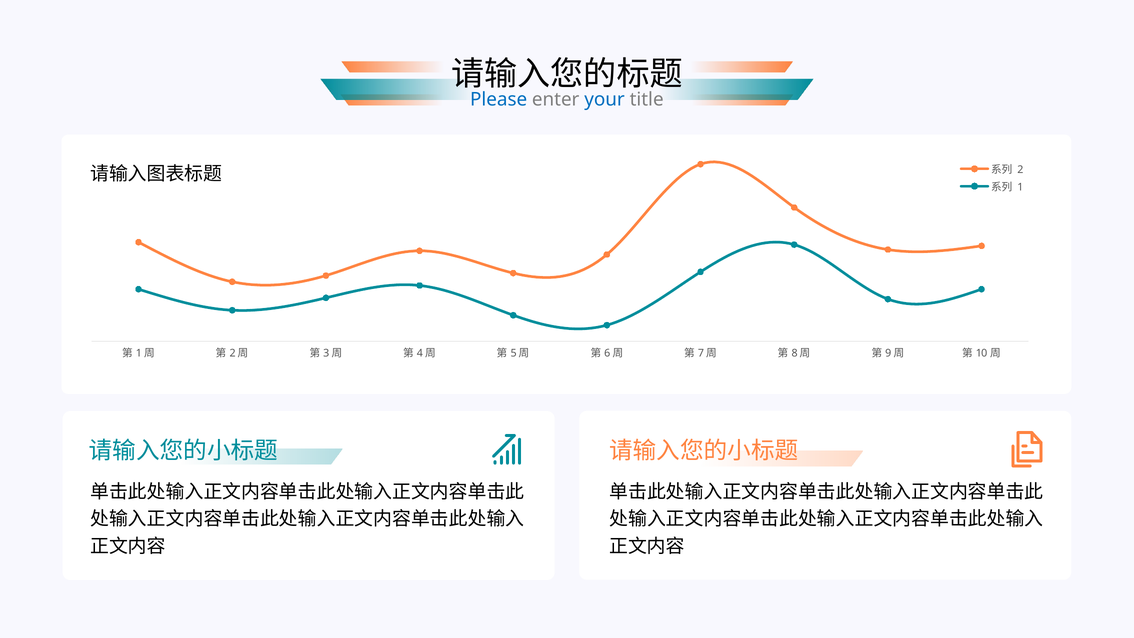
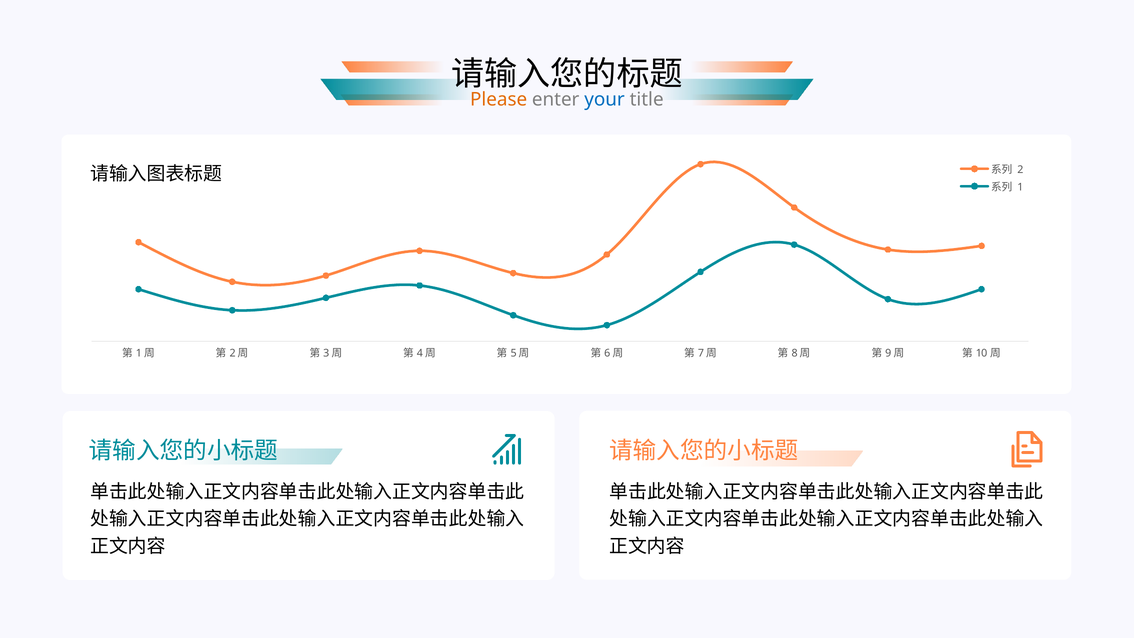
Please colour: blue -> orange (499, 99)
